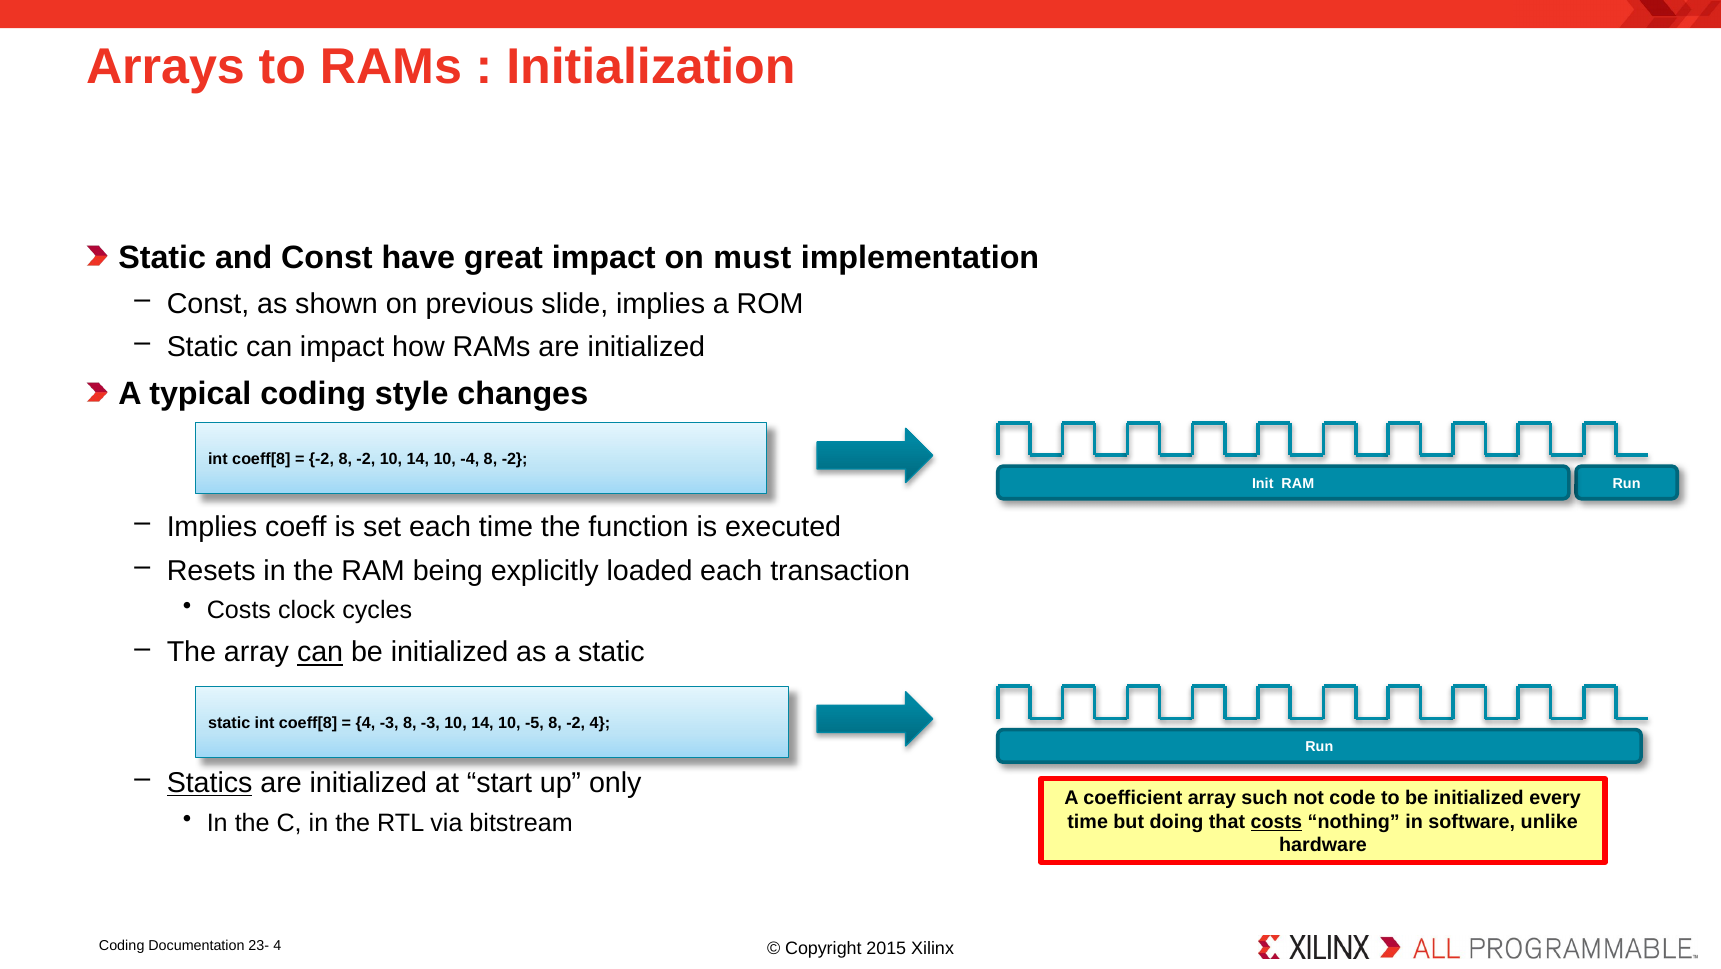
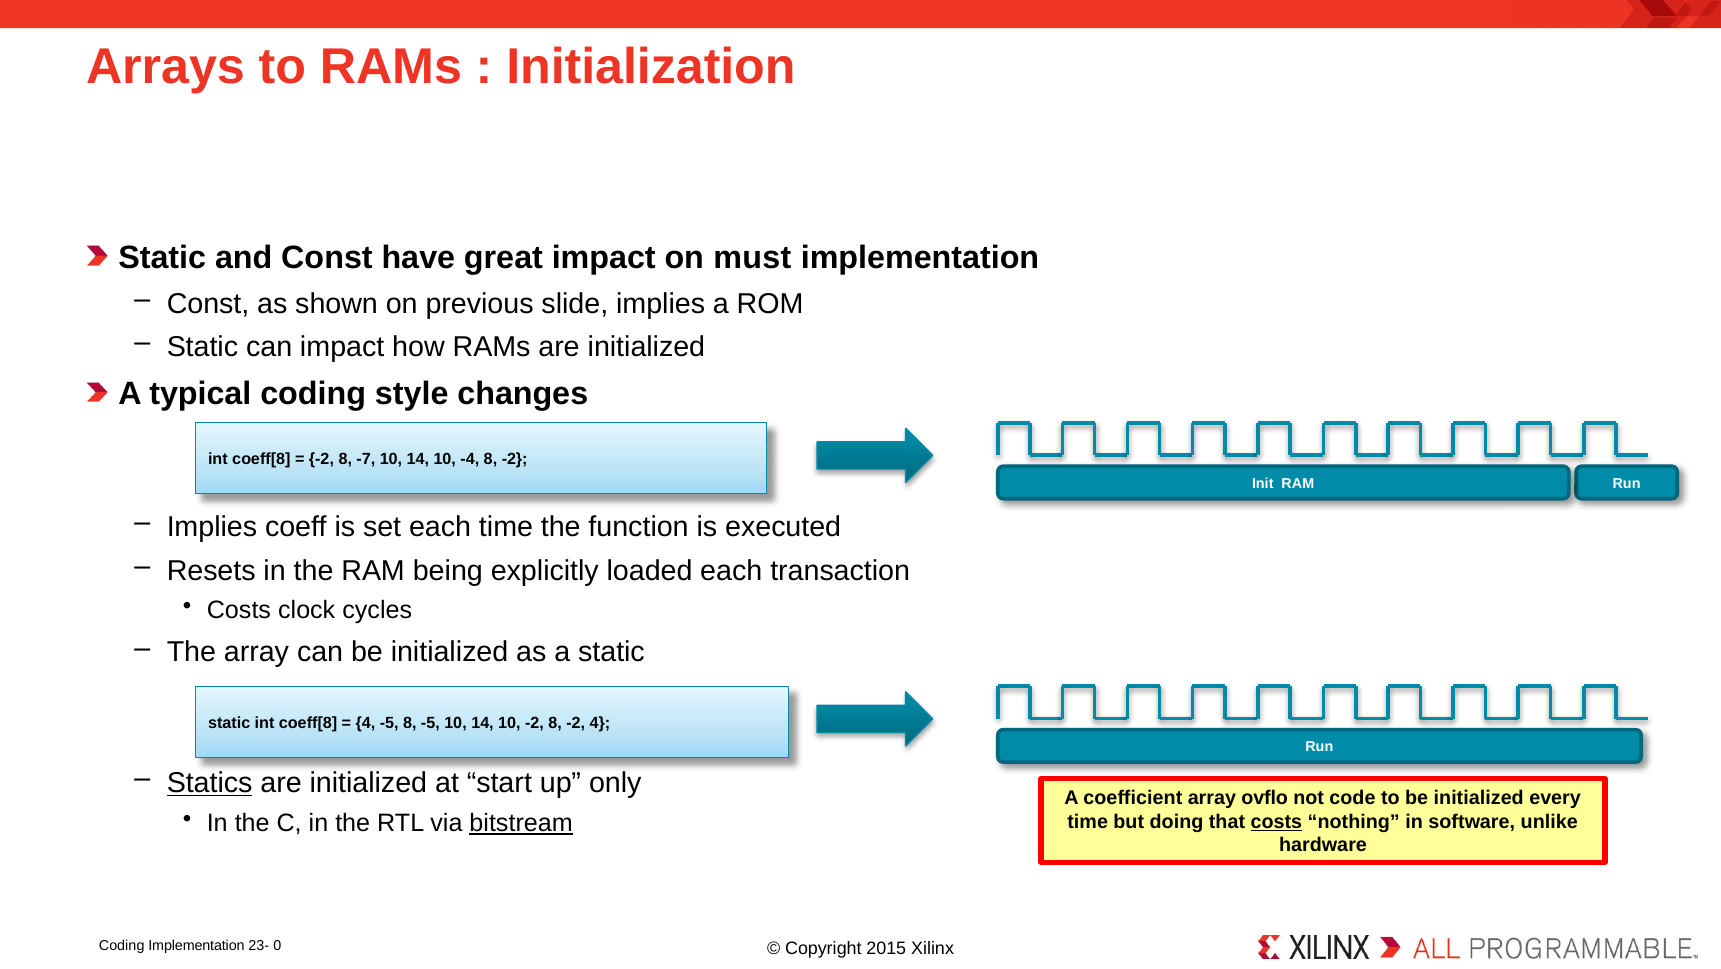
-2 8 -2: -2 -> -7 (366, 459)
can underline: present -> none (320, 652)
4 -3: -3 -> -5 (389, 722)
8 -3: -3 -> -5 (430, 722)
10 -5: -5 -> -2 (534, 722)
such: such -> ovflo (1265, 797)
bitstream underline: none -> present (521, 823)
Coding Documentation: Documentation -> Implementation (197, 945)
23- 4: 4 -> 0 (277, 945)
